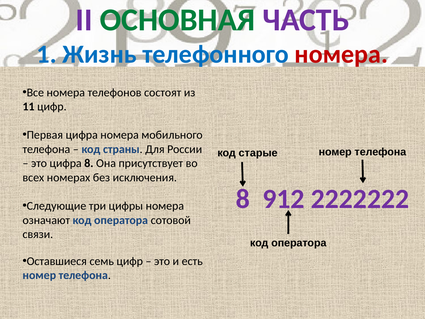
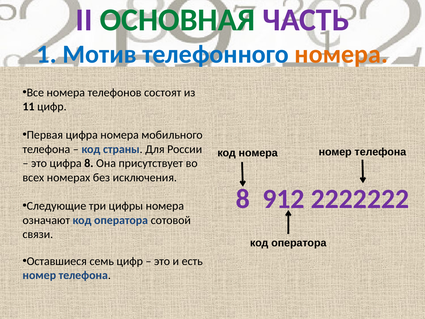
Жизнь: Жизнь -> Мотив (100, 54)
номера colour: red -> orange (341, 54)
код старые: старые -> номера (258, 153)
